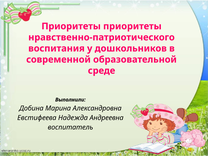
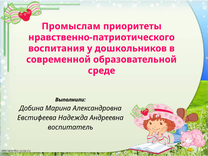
Приоритеты: Приоритеты -> Промыслам (71, 26)
